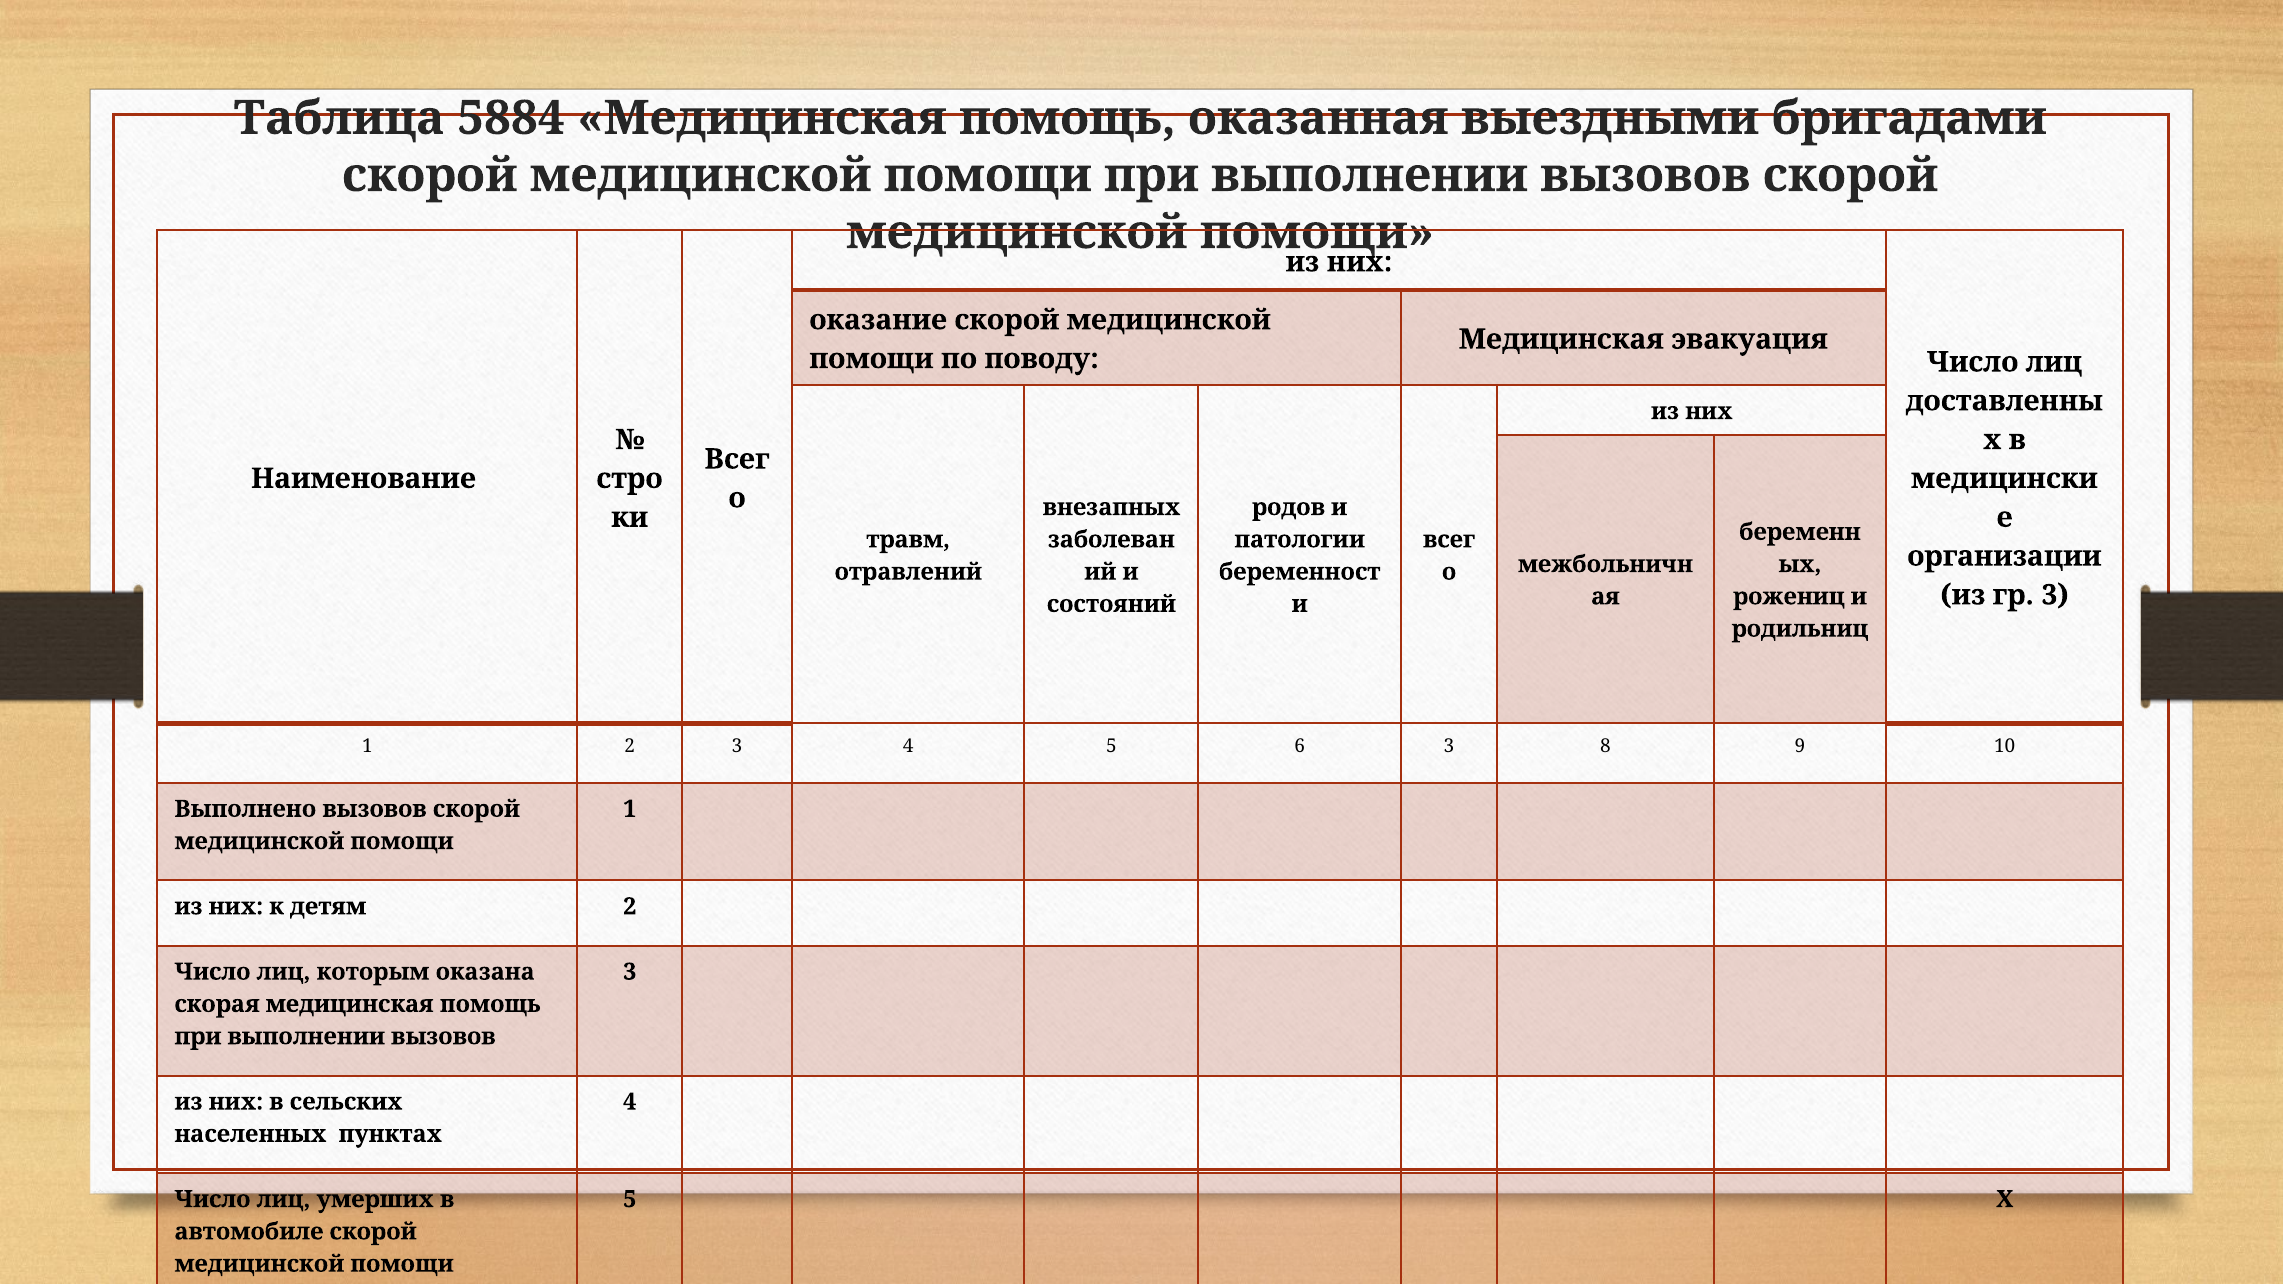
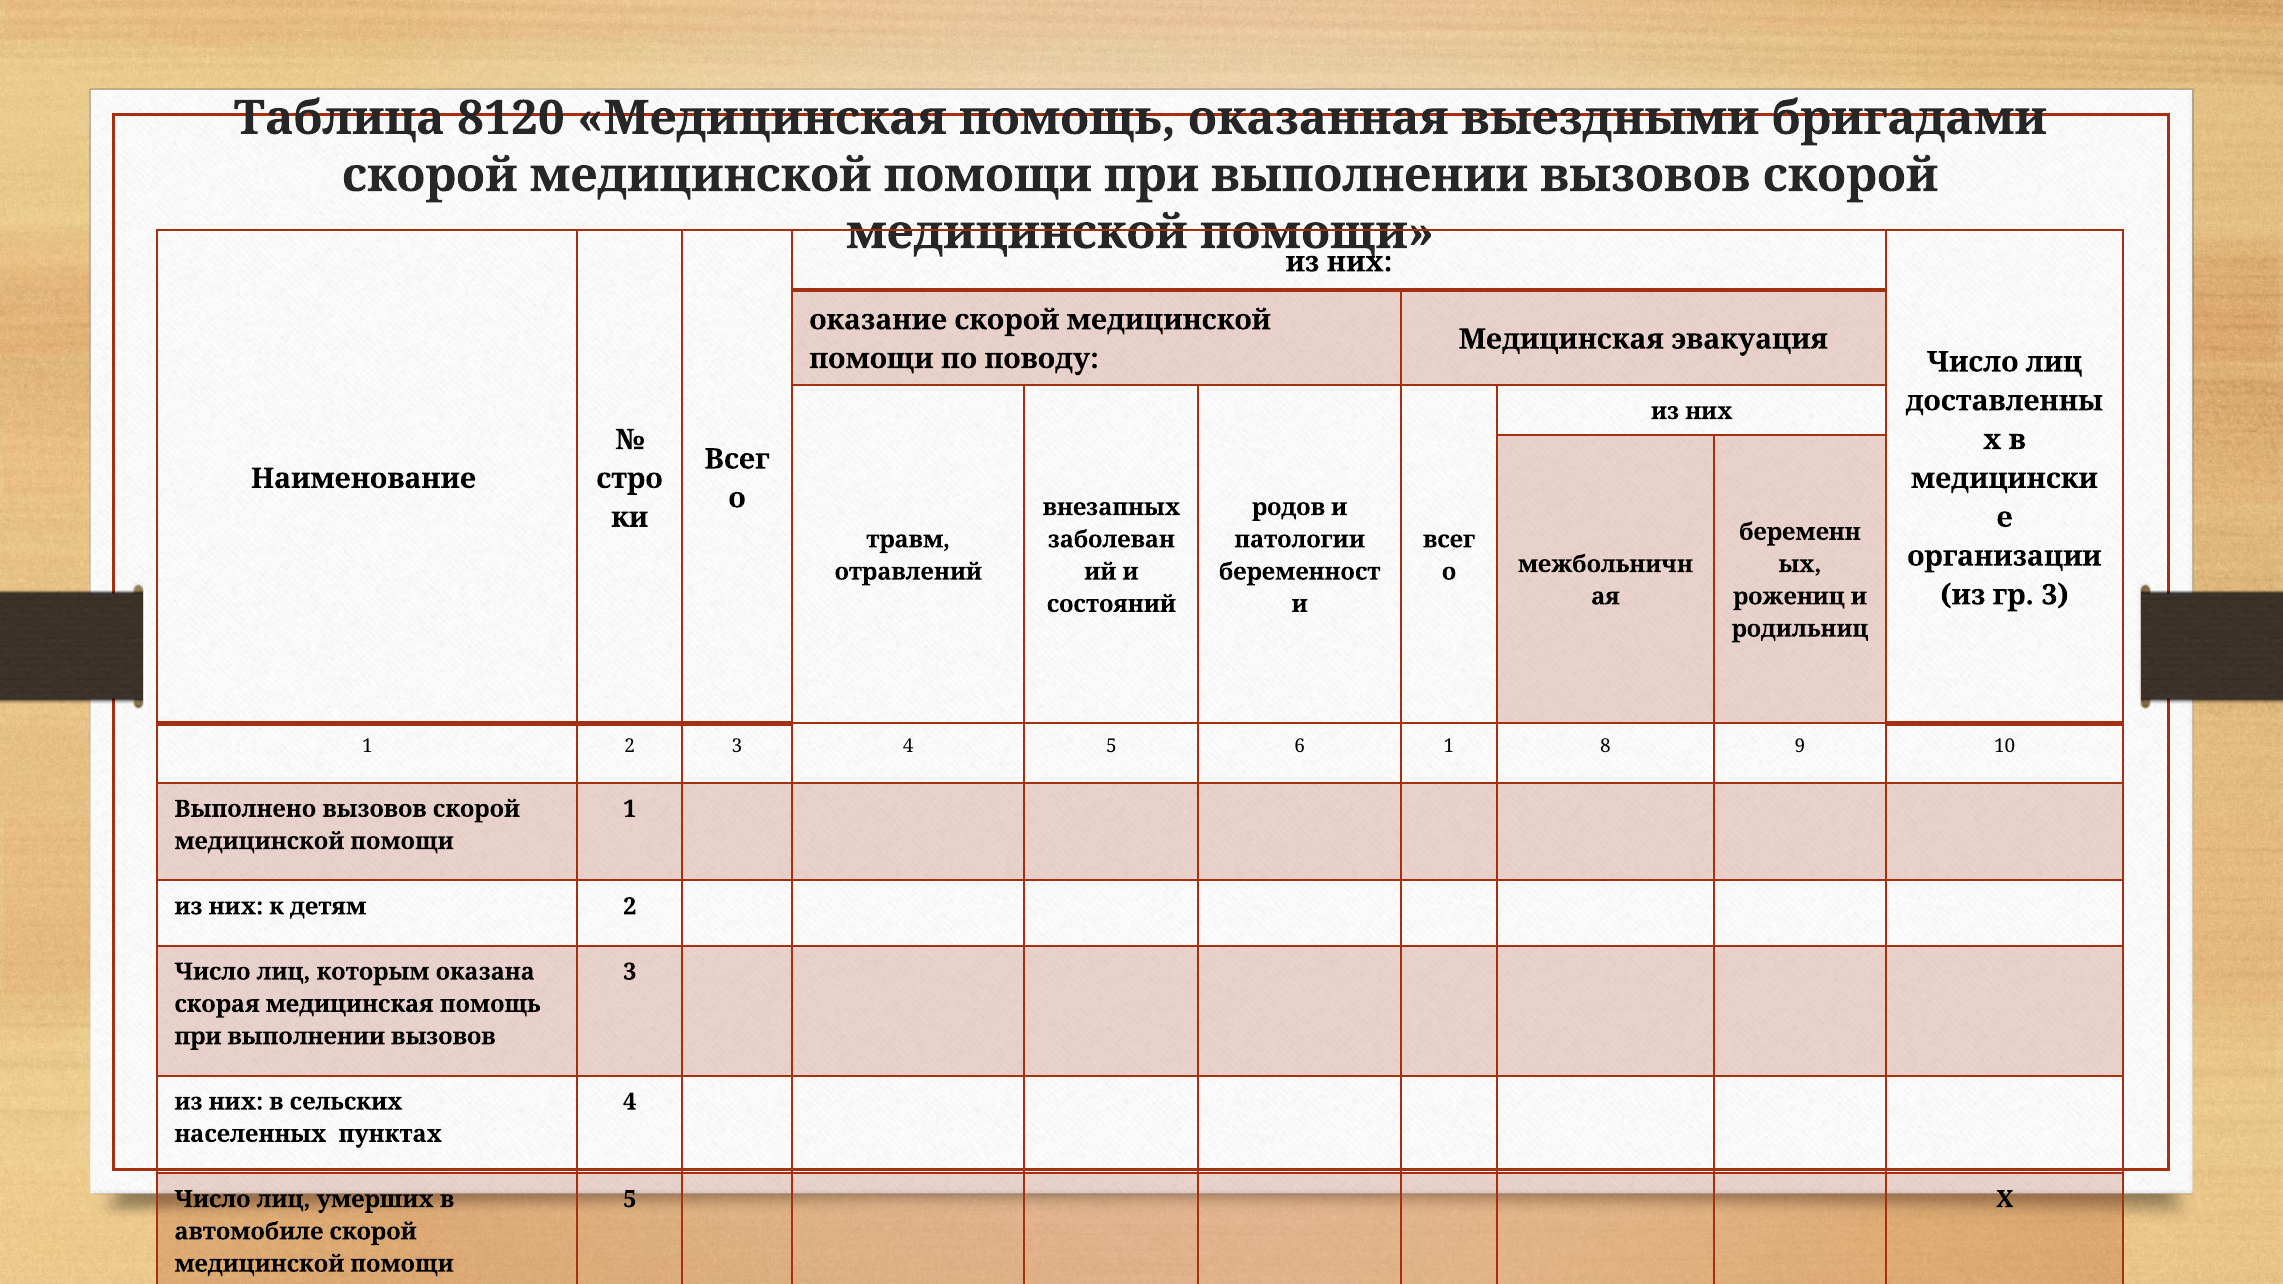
5884: 5884 -> 8120 (511, 118)
6 3: 3 -> 1 (1449, 746)
